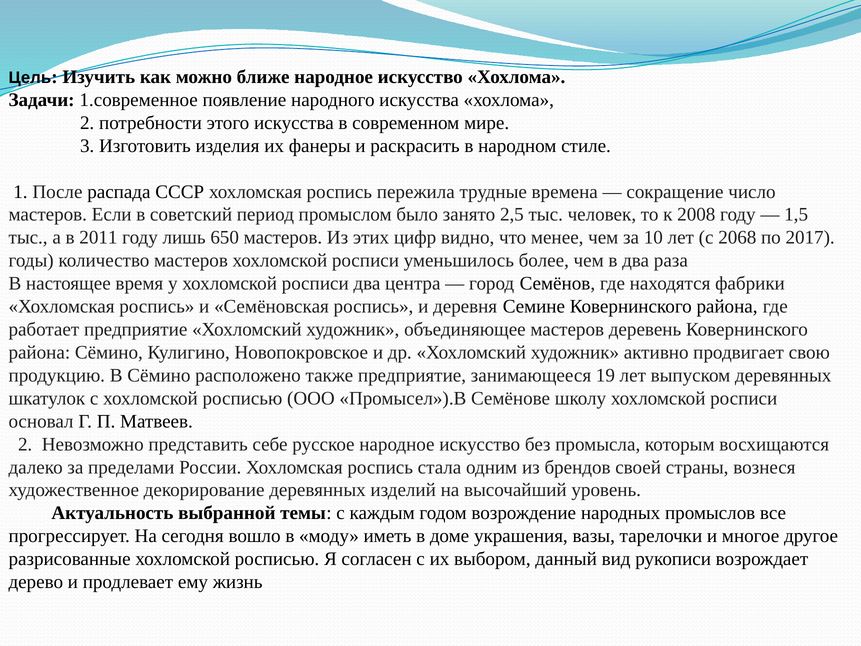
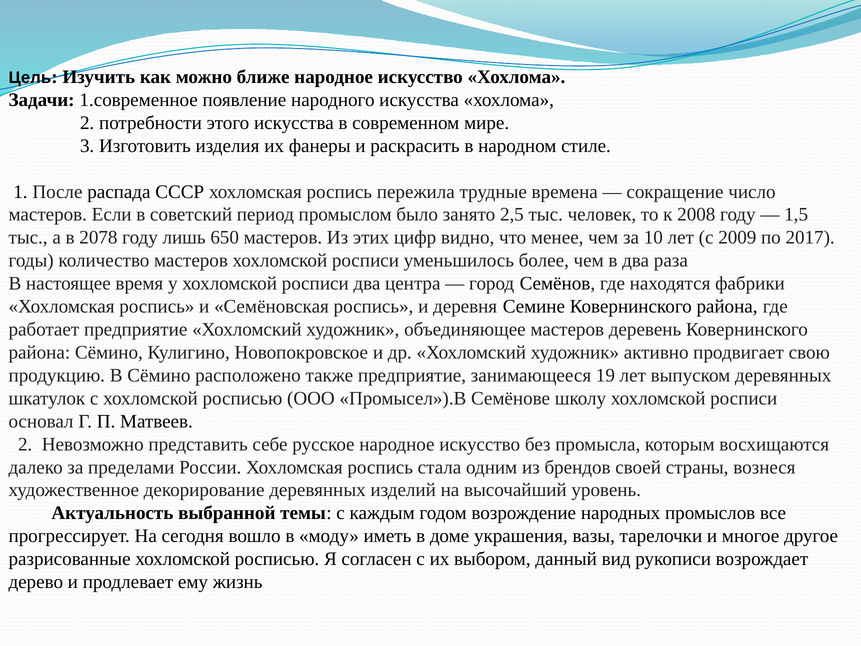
2011: 2011 -> 2078 (98, 238)
2068: 2068 -> 2009 (737, 238)
